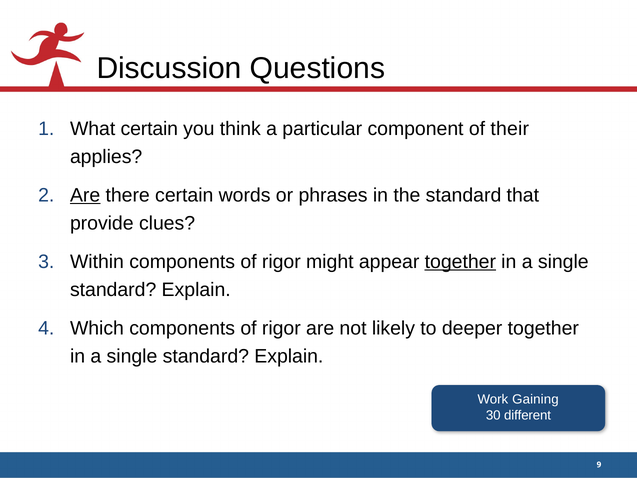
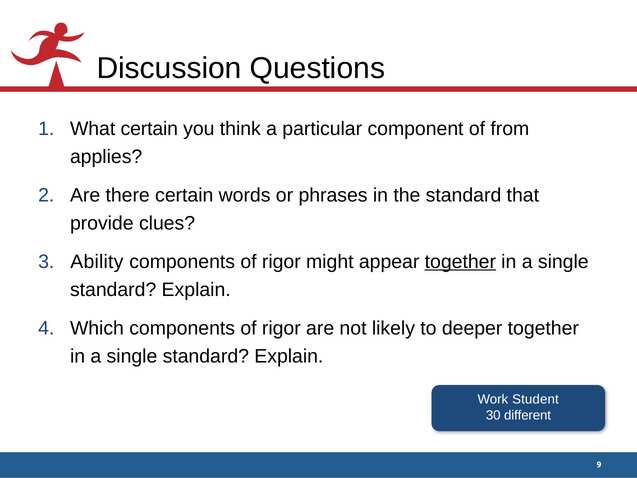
their: their -> from (510, 129)
Are underline: present -> none (85, 195)
Within: Within -> Ability (97, 262)
Gaining: Gaining -> Student (535, 399)
